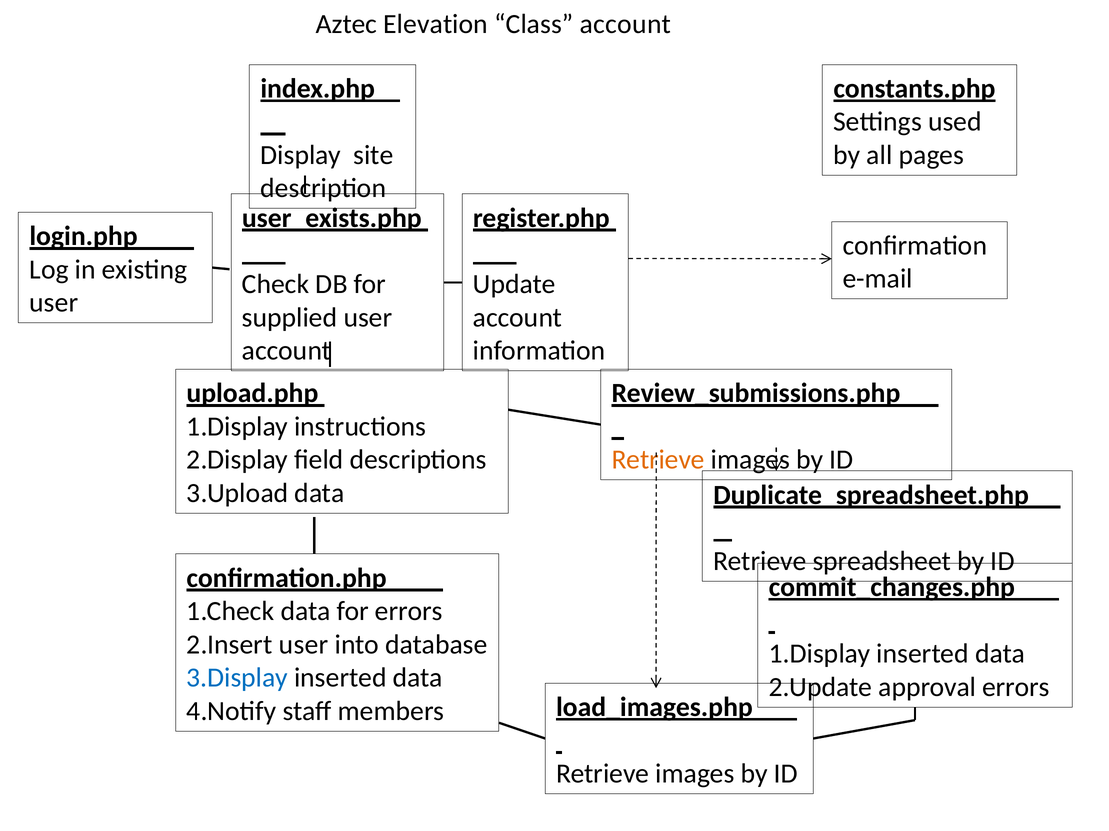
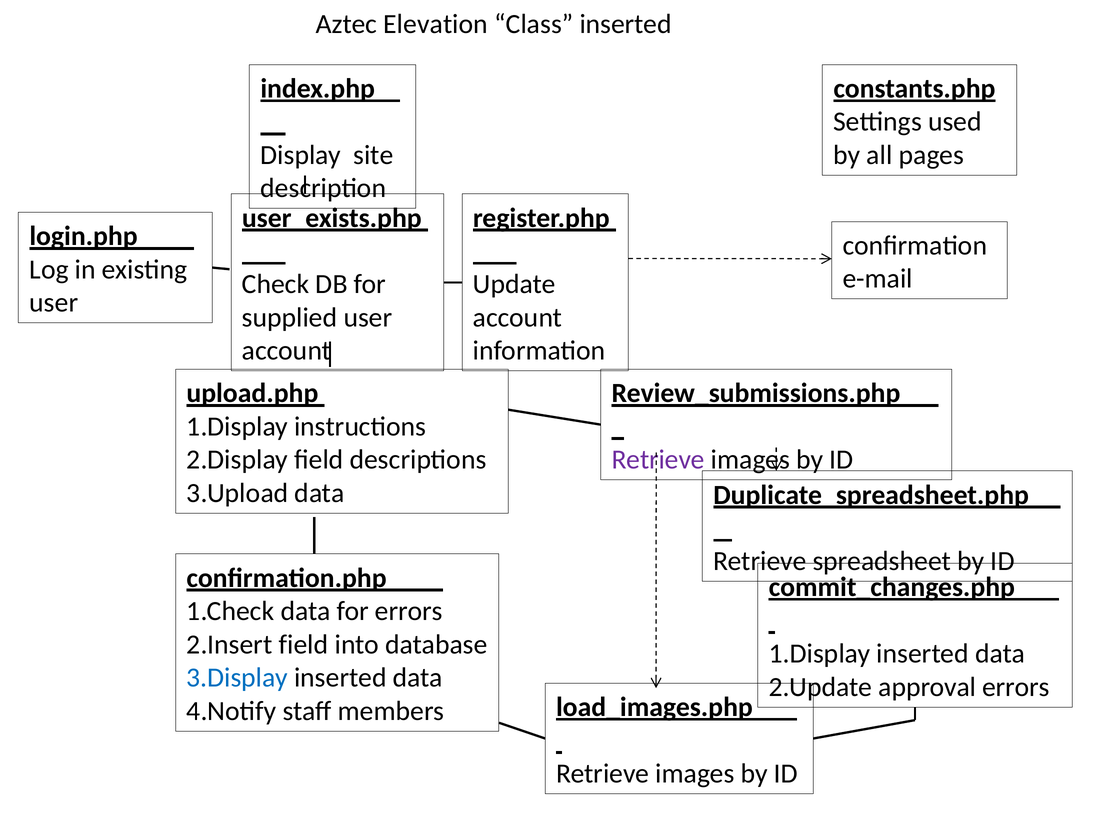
Class account: account -> inserted (626, 24)
Retrieve colour: orange -> purple (658, 460)
2.Insert user: user -> field (304, 645)
